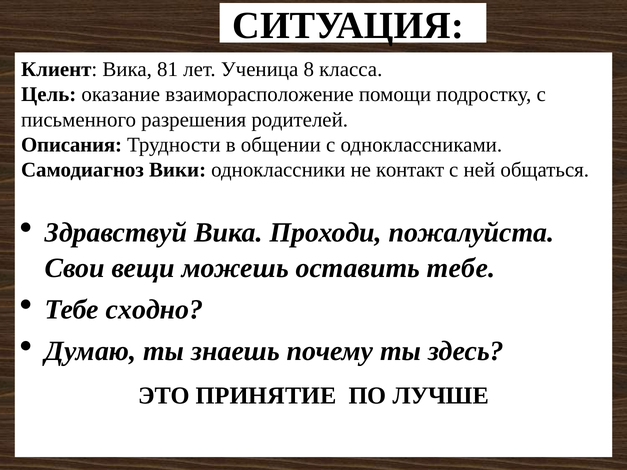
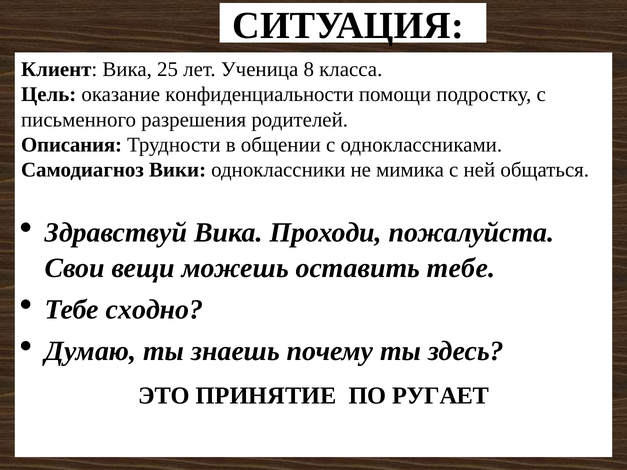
81: 81 -> 25 (168, 70)
взаиморасположение: взаиморасположение -> конфиденциальности (260, 95)
контакт: контакт -> мимика (410, 170)
ЛУЧШЕ: ЛУЧШЕ -> РУГАЕТ (441, 396)
